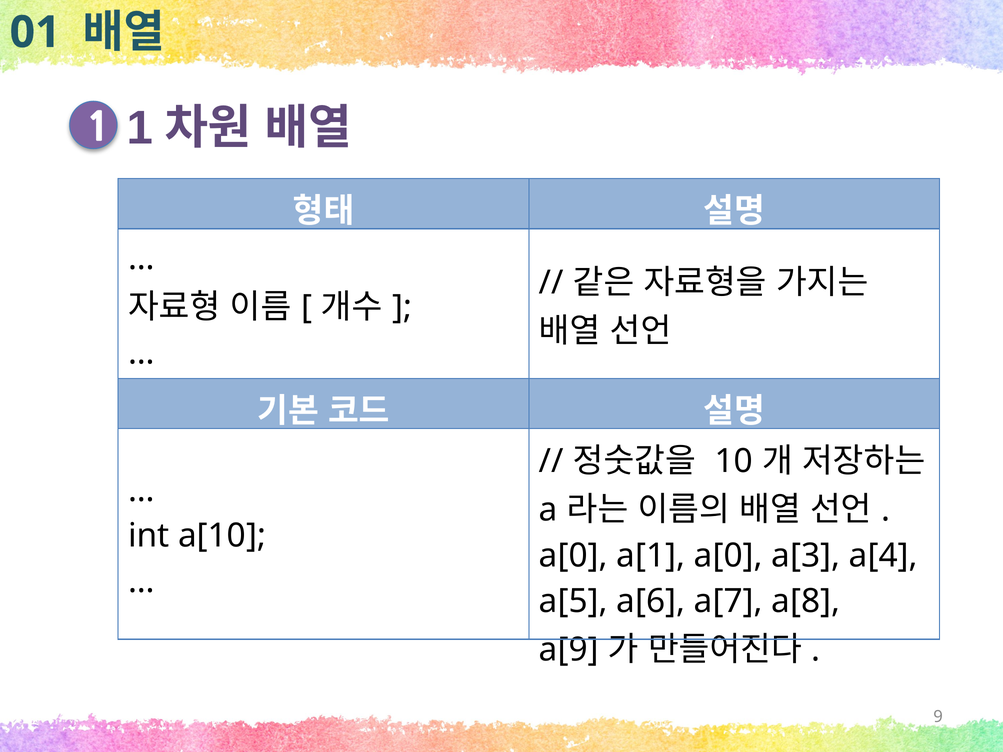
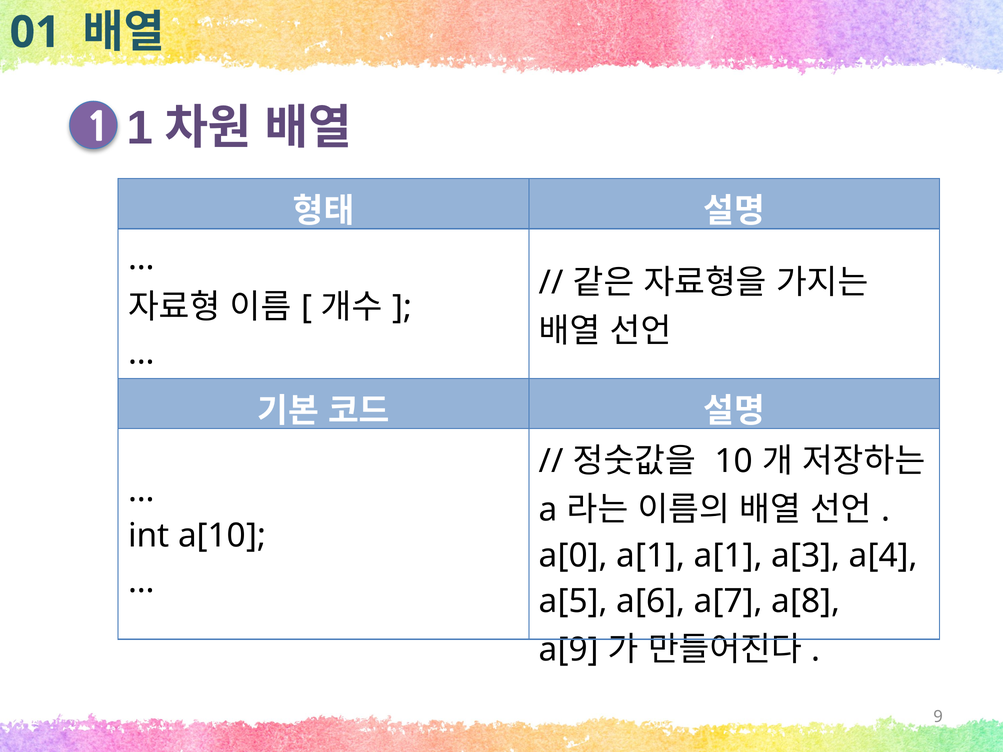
a[1 a[0: a[0 -> a[1 (728, 556)
